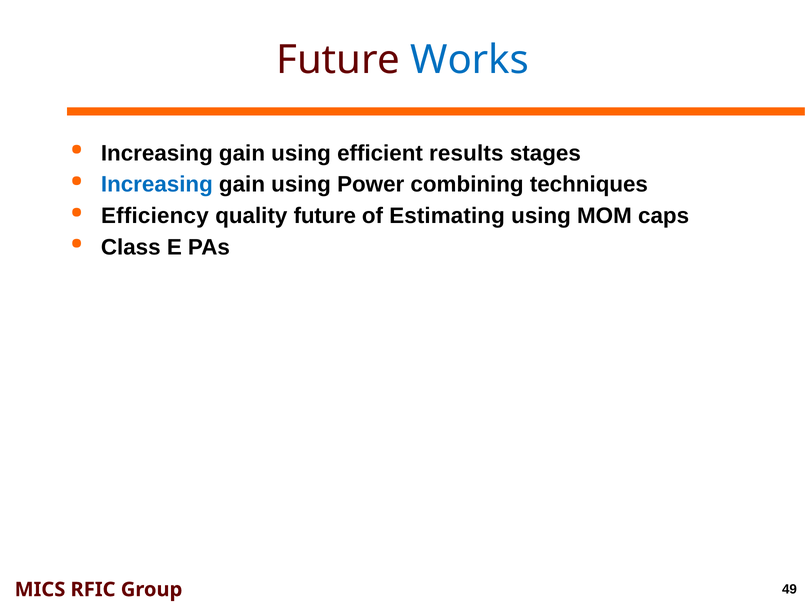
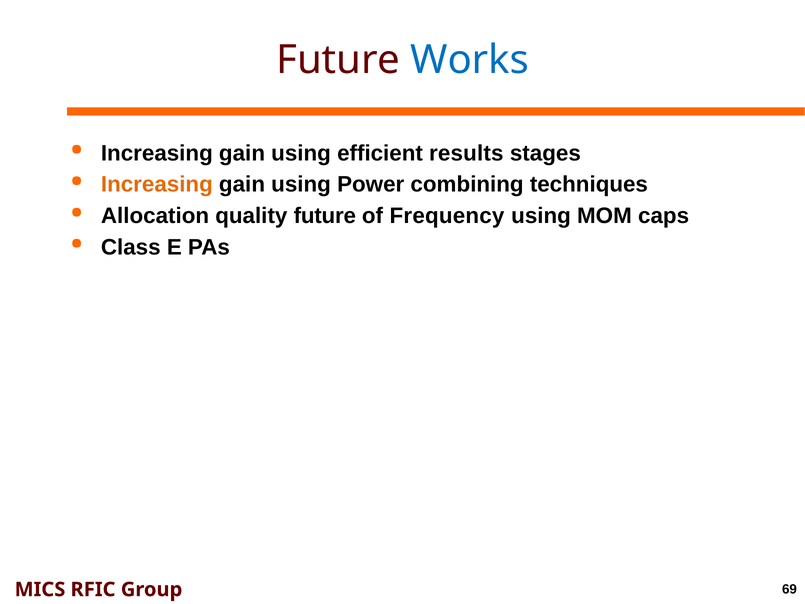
Increasing colour: blue -> orange (157, 185)
Efficiency: Efficiency -> Allocation (155, 216)
Estimating: Estimating -> Frequency (447, 216)
49: 49 -> 69 (789, 589)
